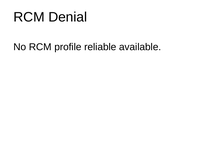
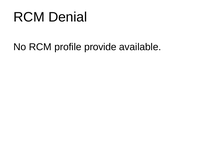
reliable: reliable -> provide (100, 47)
